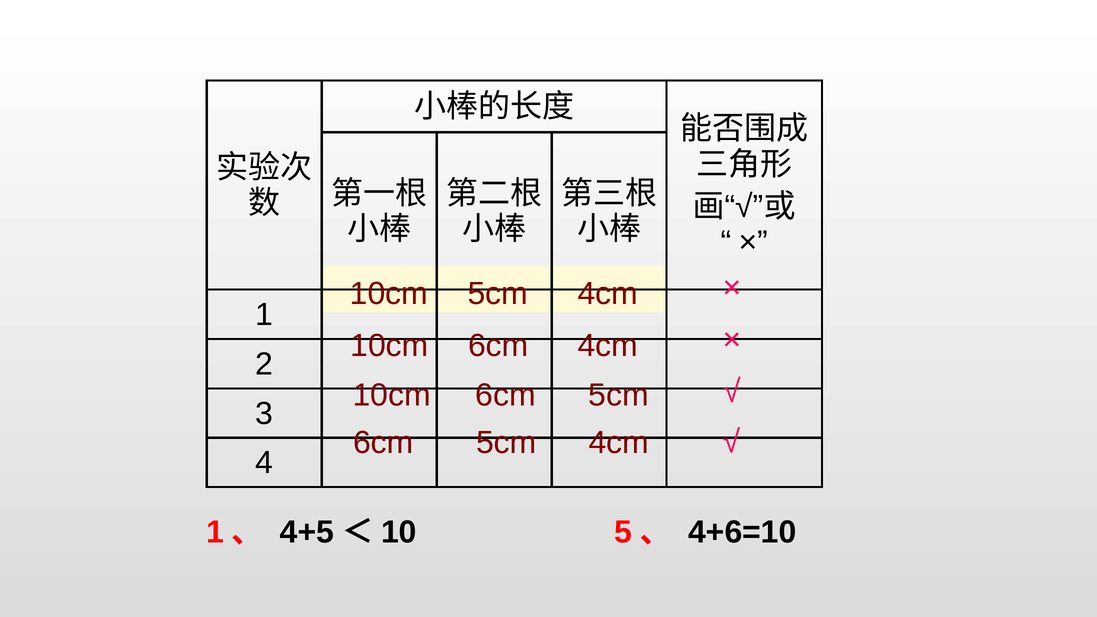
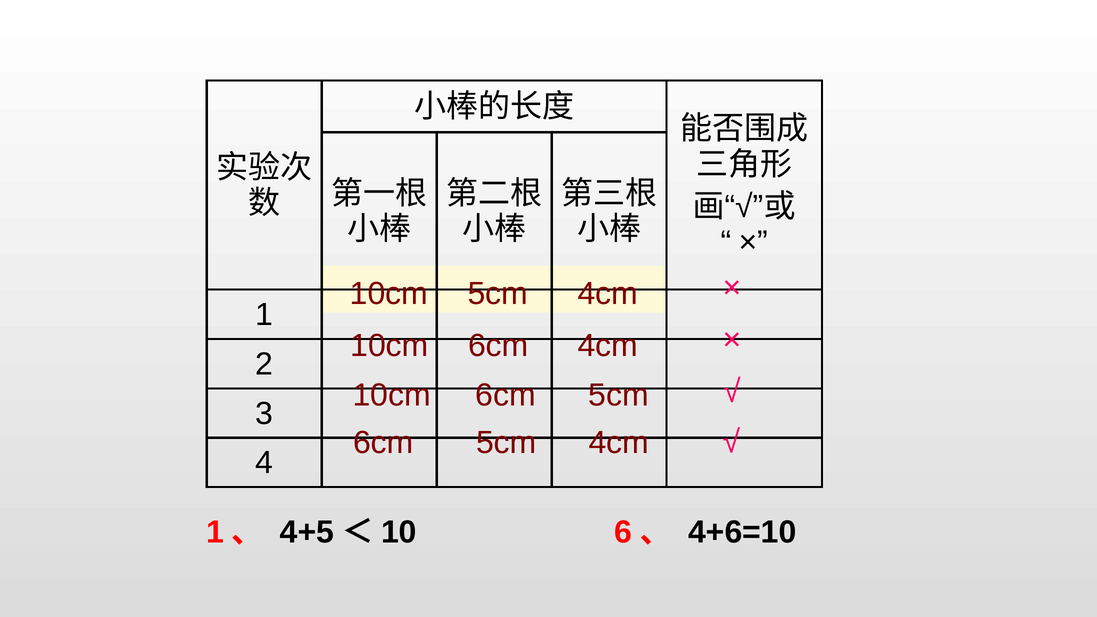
5: 5 -> 6 (623, 532)
